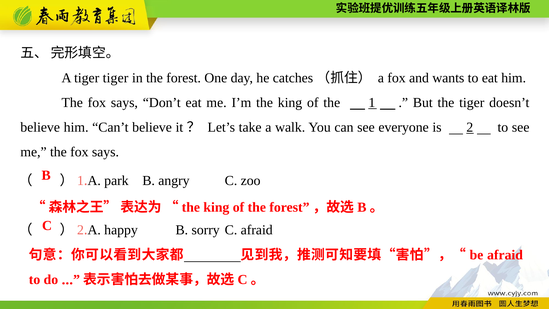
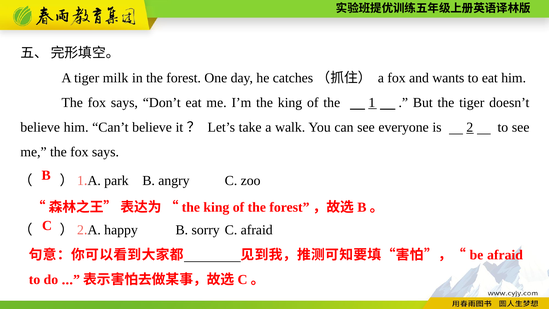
tiger tiger: tiger -> milk (116, 78)
